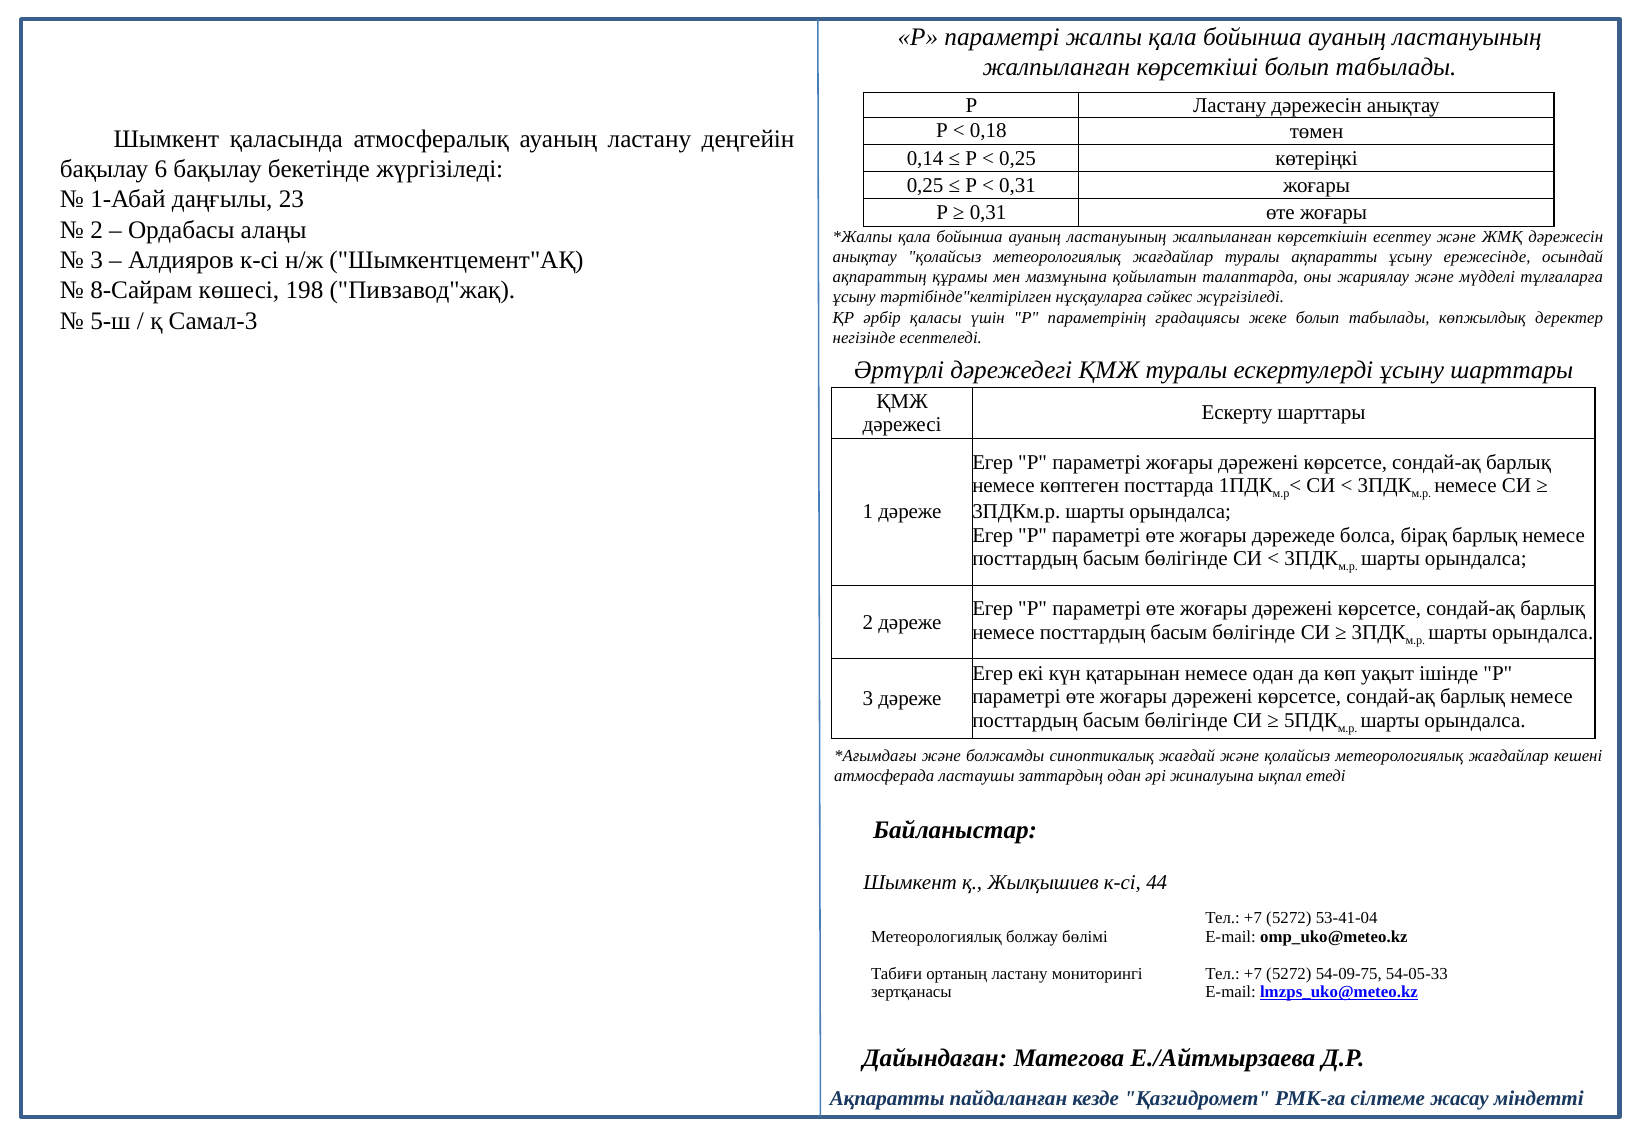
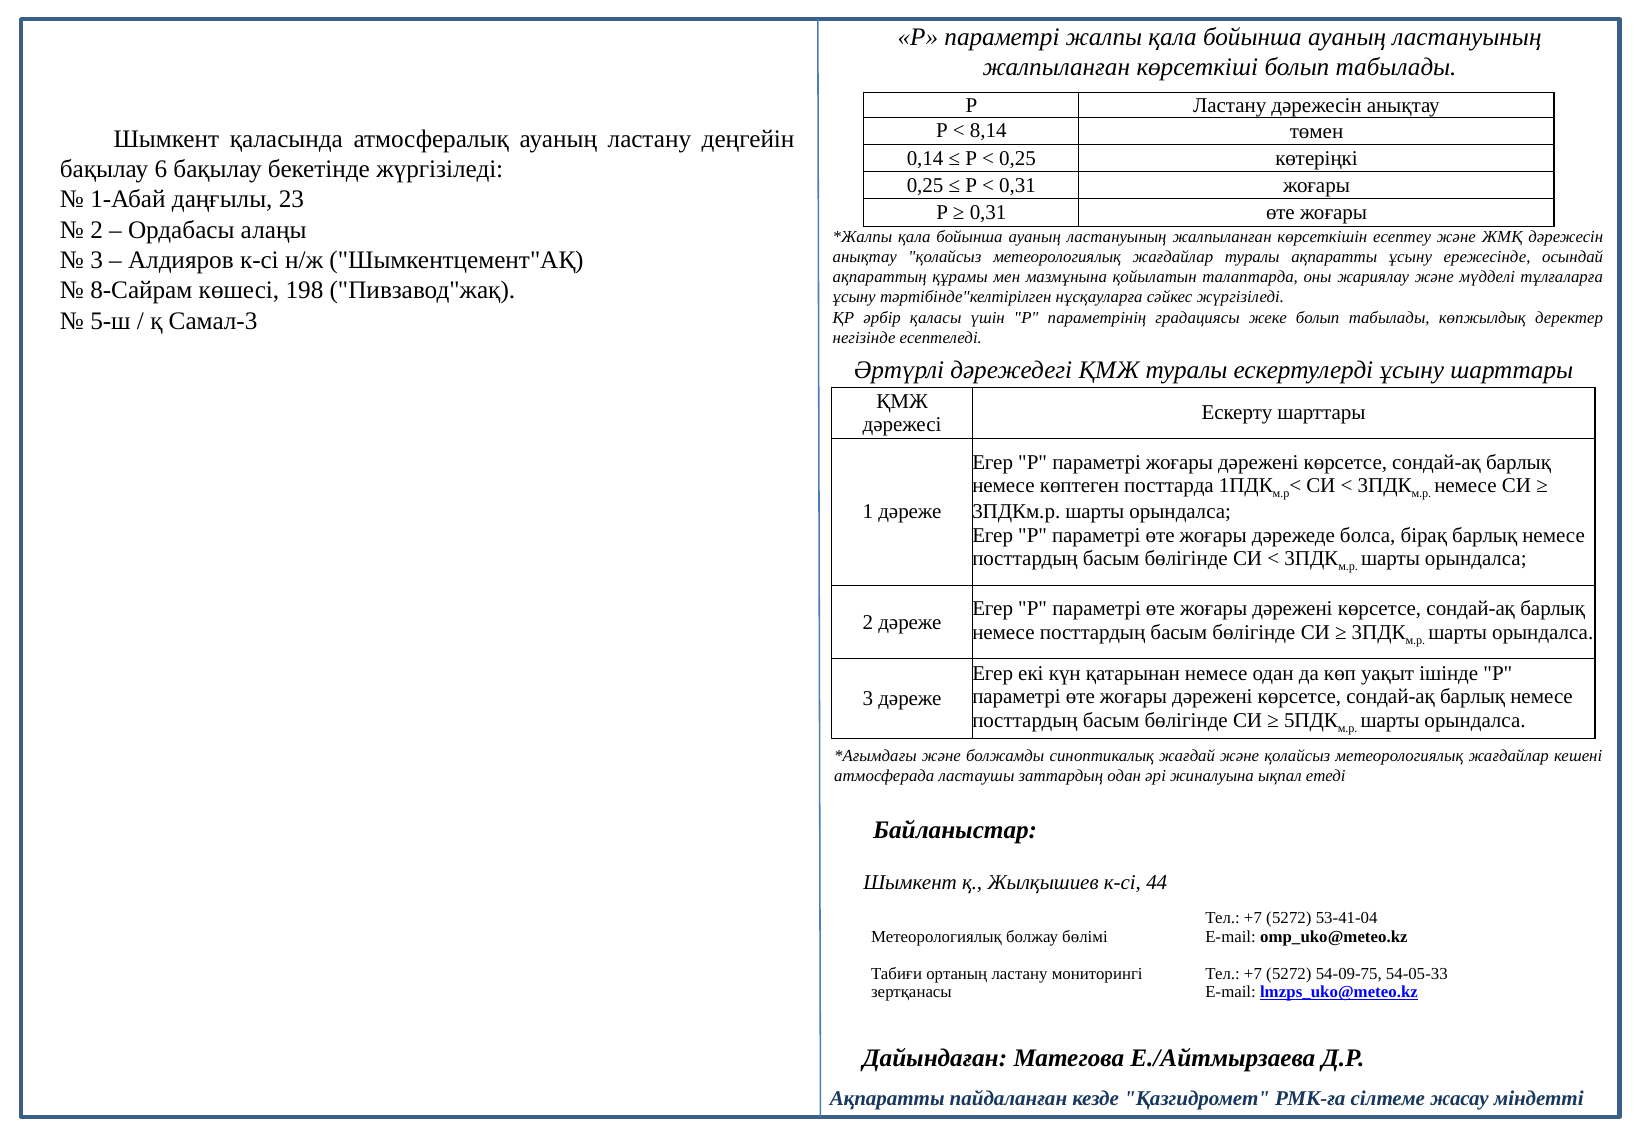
0,18: 0,18 -> 8,14 (988, 131)
